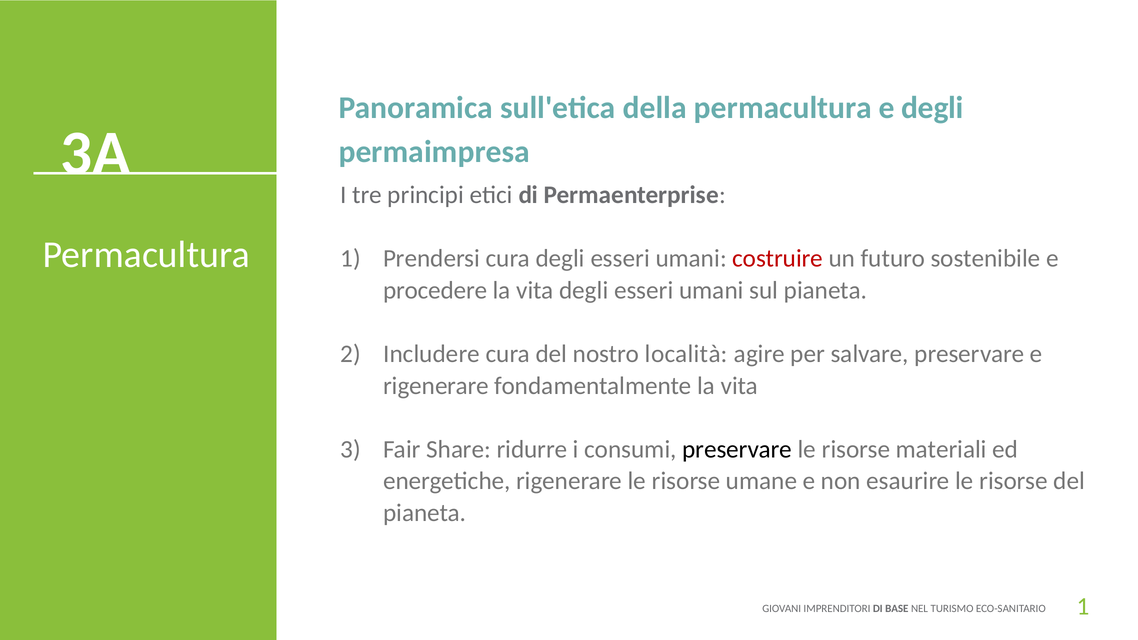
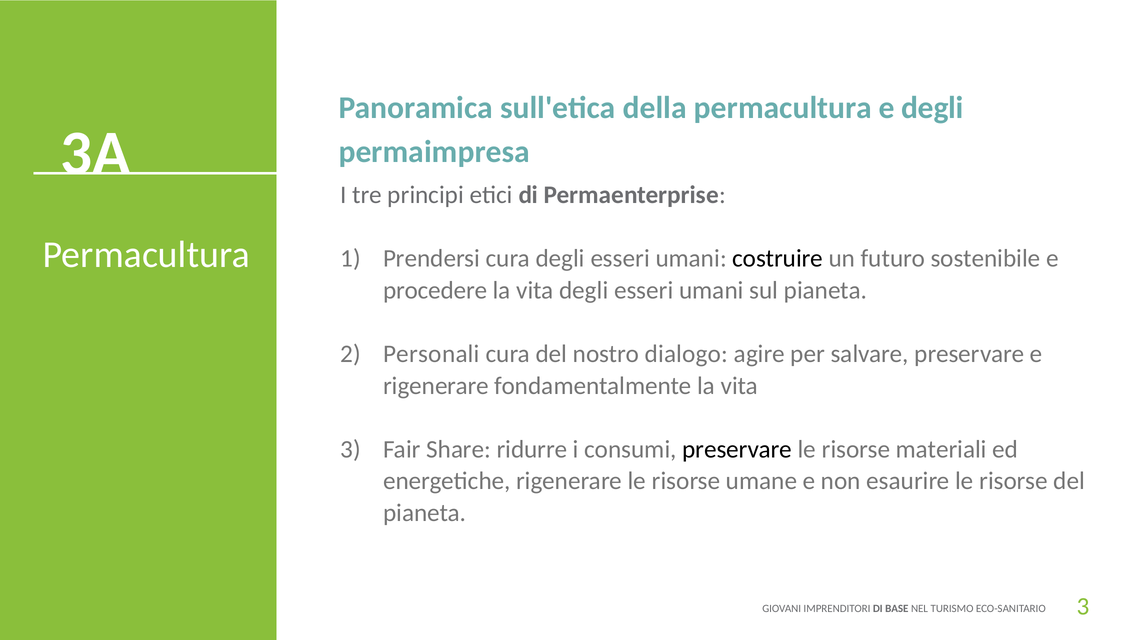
costruire colour: red -> black (778, 259)
Includere: Includere -> Personali (431, 354)
località: località -> dialogo (686, 354)
1: 1 -> 3 (1083, 607)
